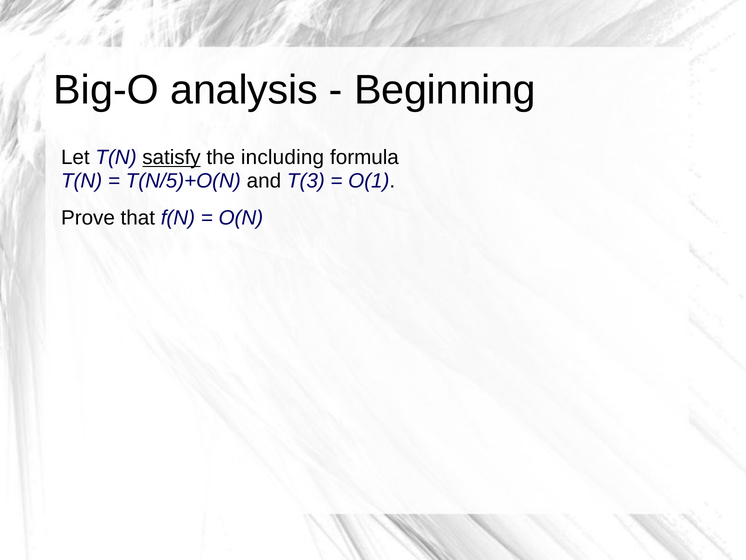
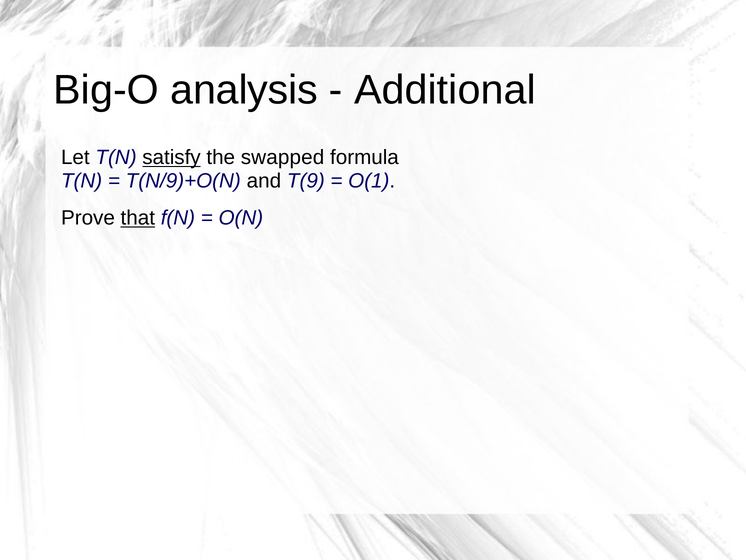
Beginning: Beginning -> Additional (445, 90)
including: including -> swapped (283, 157)
T(N/5)+O(N: T(N/5)+O(N -> T(N/9)+O(N (183, 181)
T(3: T(3 -> T(9 (306, 181)
that underline: none -> present (138, 218)
